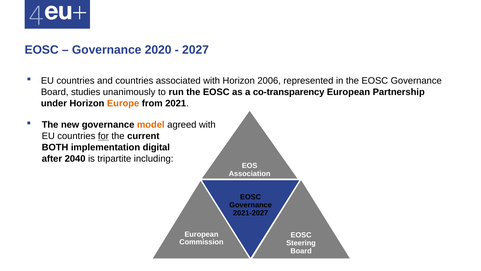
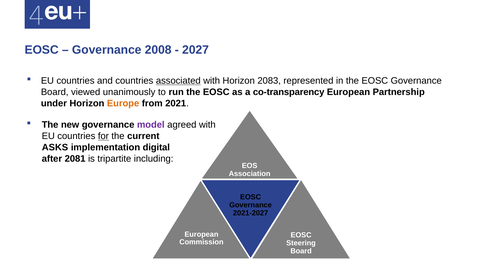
2020: 2020 -> 2008 (158, 50)
associated underline: none -> present (178, 81)
2006: 2006 -> 2083 (269, 81)
studies: studies -> viewed (86, 92)
model colour: orange -> purple (151, 125)
BOTH: BOTH -> ASKS (55, 147)
2040: 2040 -> 2081 (75, 158)
